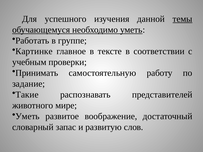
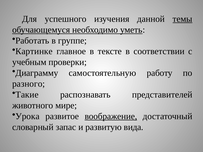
Принимать: Принимать -> Диаграмму (37, 73)
задание: задание -> разного (29, 84)
Уметь: Уметь -> Урока (27, 116)
воображение underline: none -> present (111, 116)
слов: слов -> вида (134, 127)
